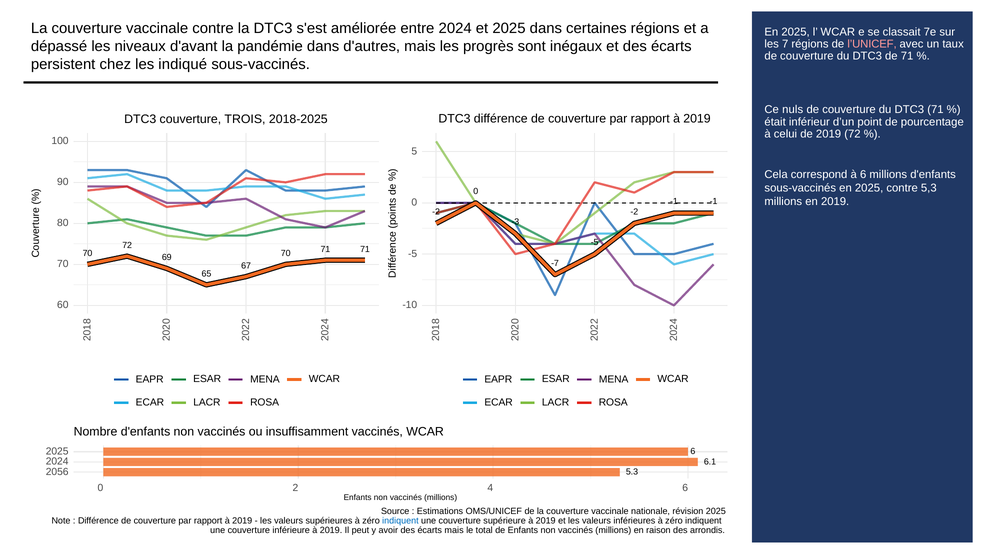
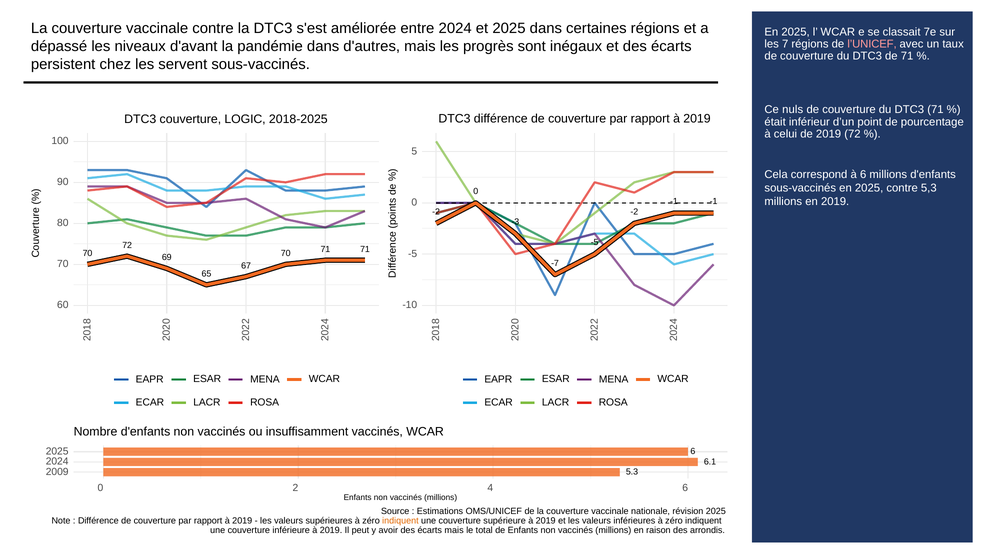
indiqué: indiqué -> servent (183, 64)
TROIS: TROIS -> LOGIC (245, 119)
2056: 2056 -> 2009 (57, 472)
indiquent colour: blue -> orange (400, 521)
